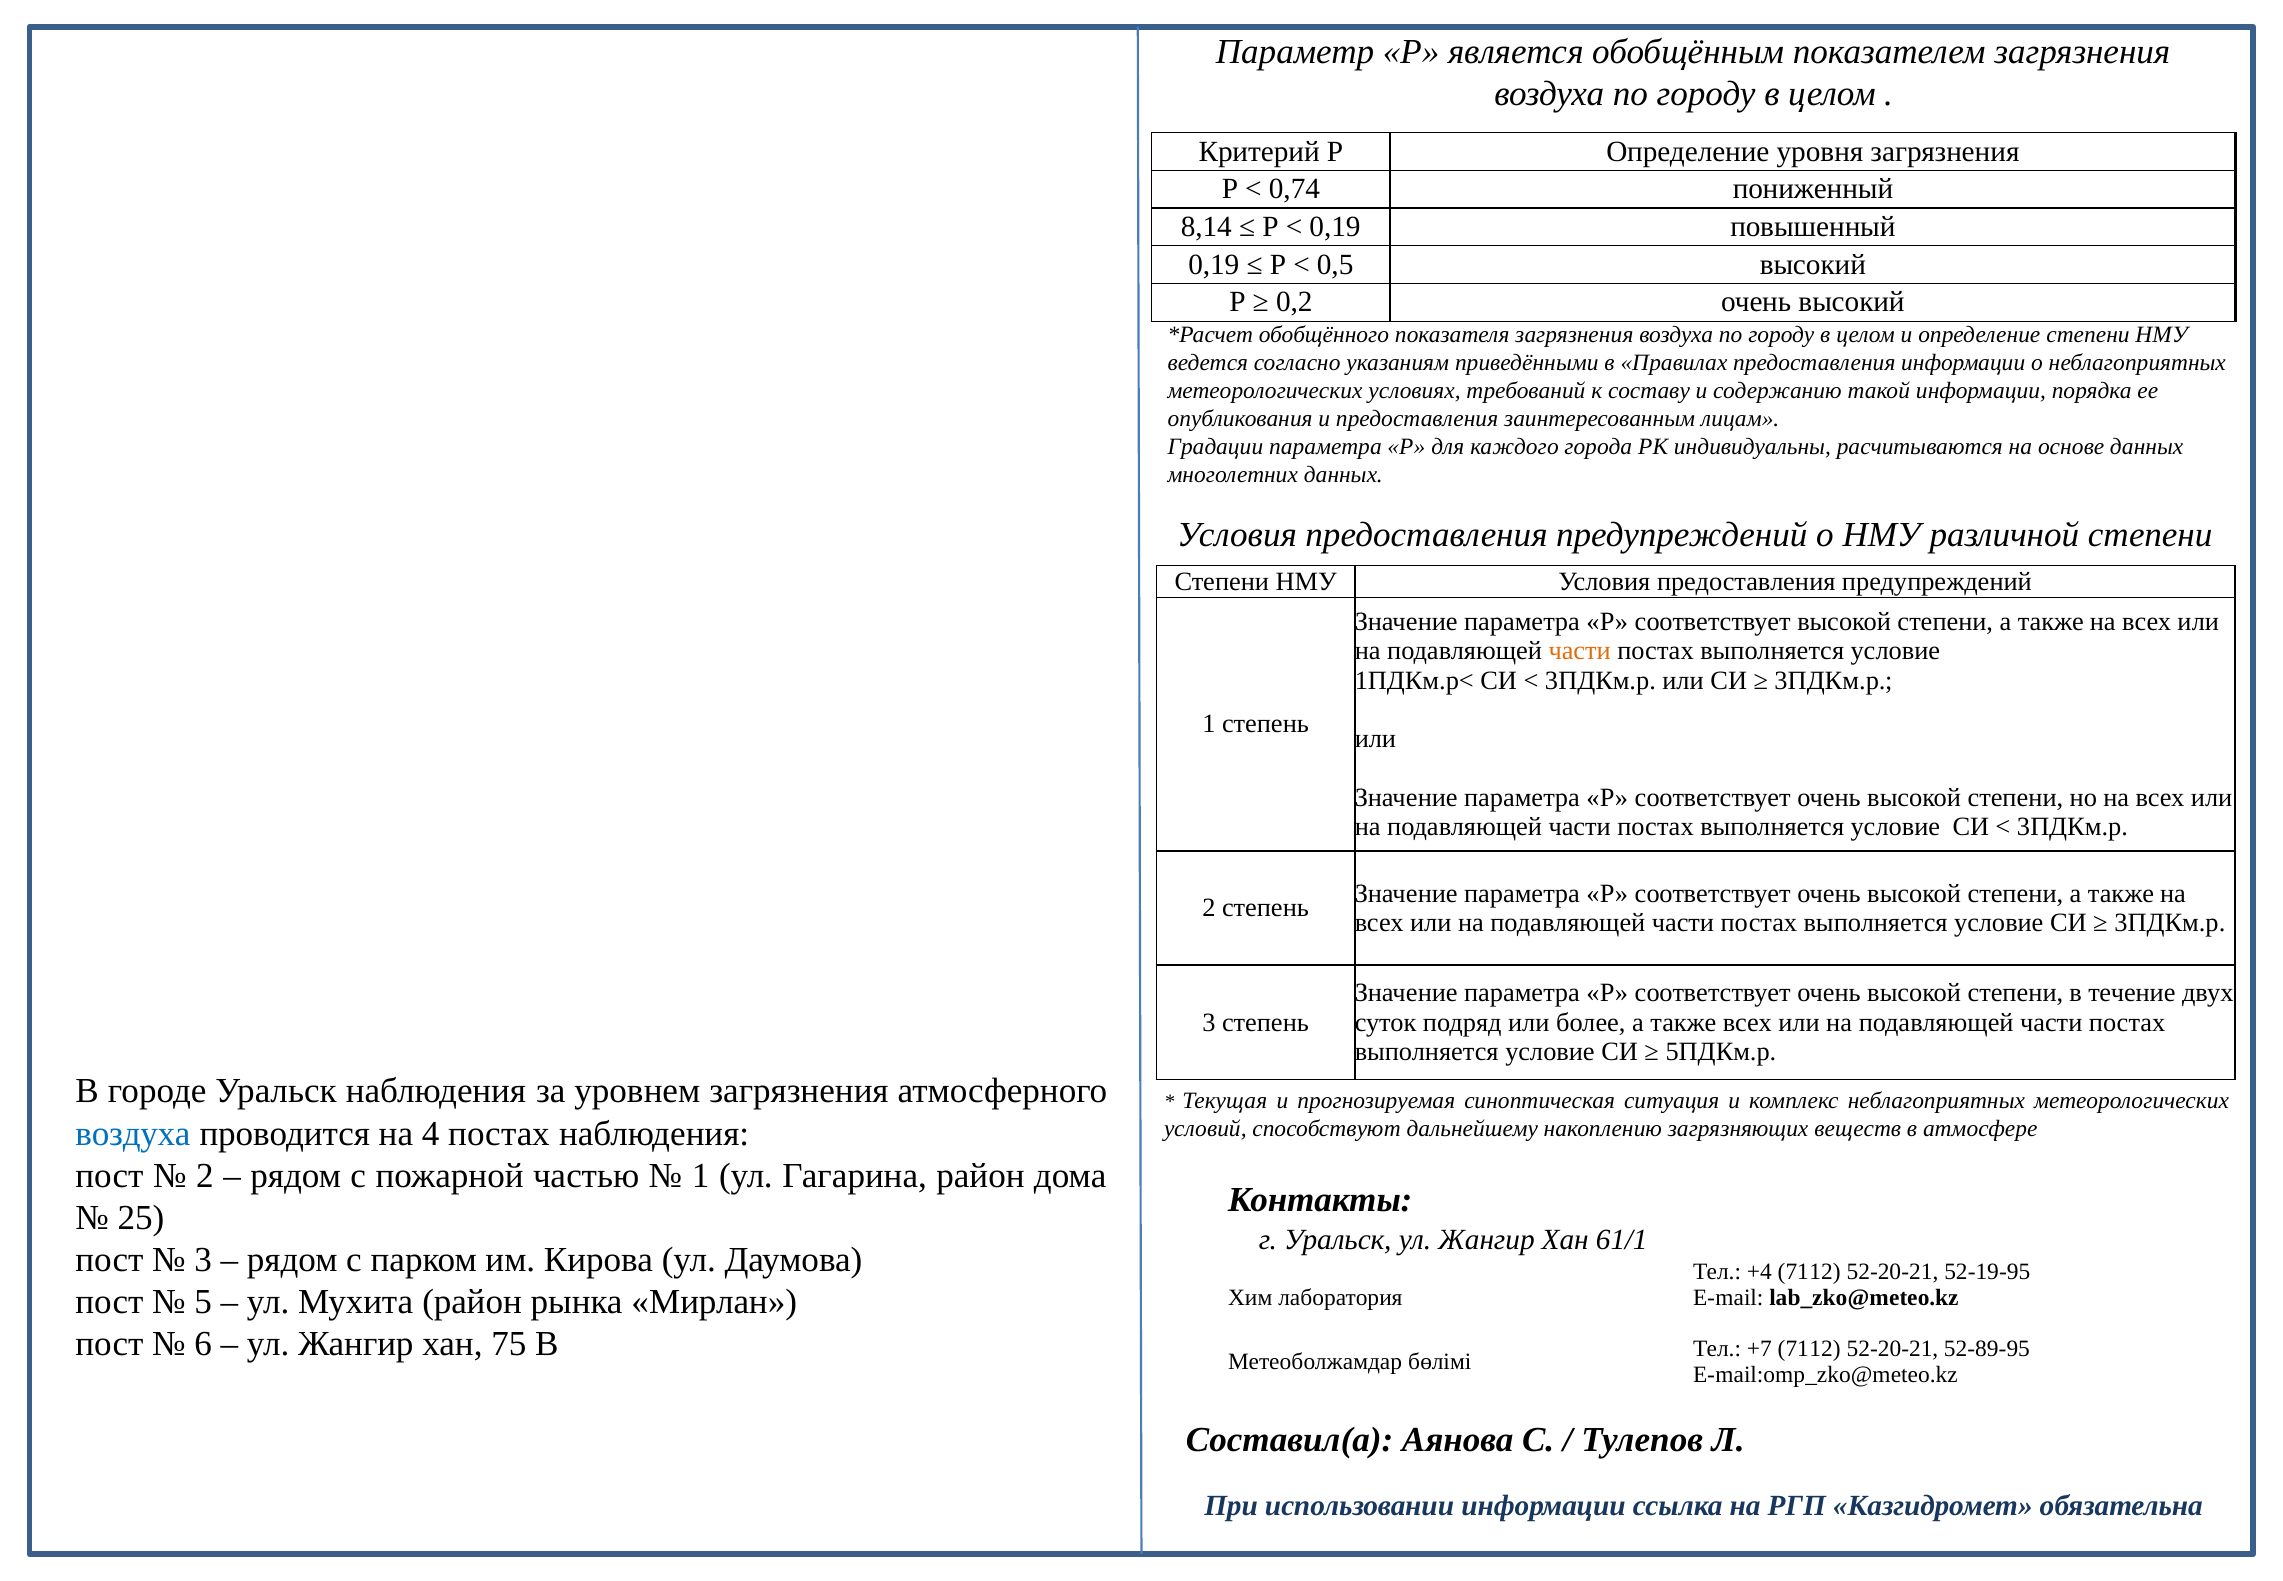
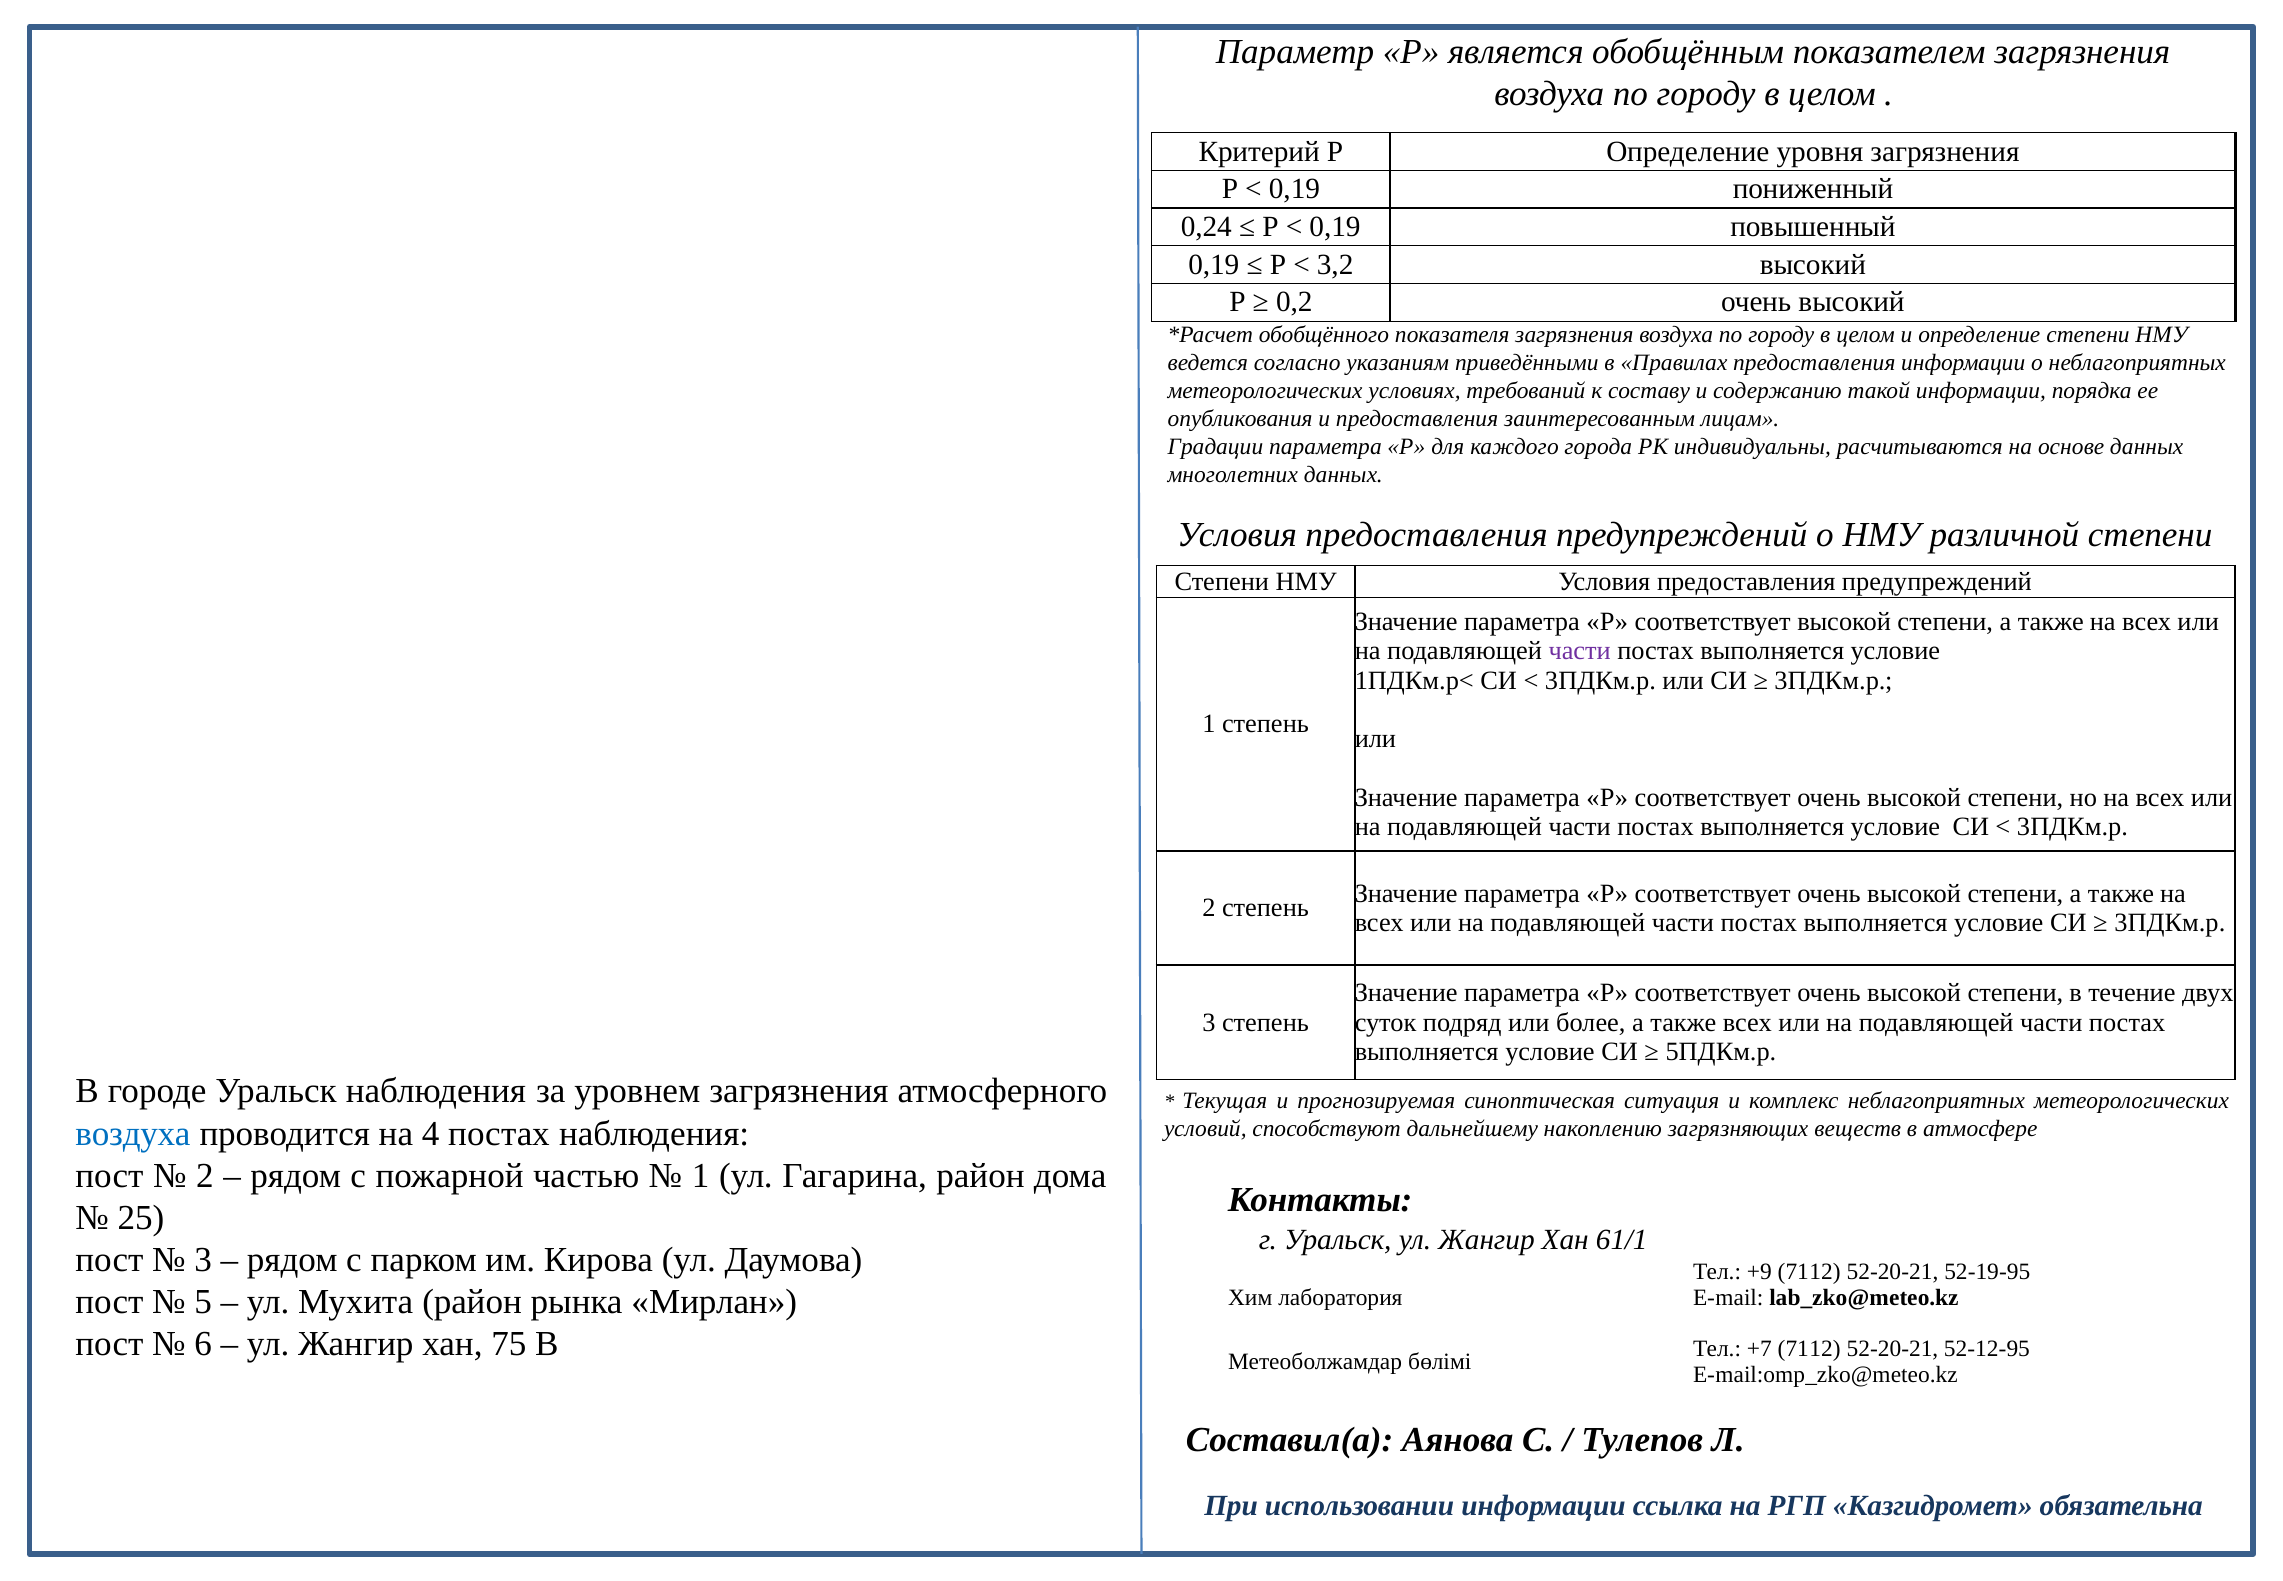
0,74: 0,74 -> 0,19 (1294, 189)
8,14: 8,14 -> 0,24 (1206, 227)
0,5: 0,5 -> 3,2 (1335, 264)
части colour: orange -> purple (1580, 651)
+4: +4 -> +9 (1759, 1271)
52-89-95: 52-89-95 -> 52-12-95 (1987, 1349)
